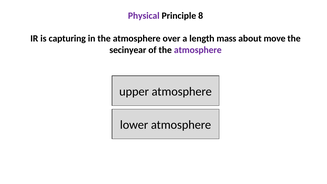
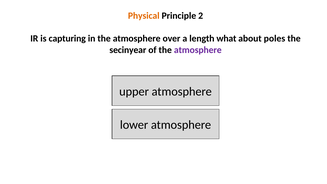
Physical colour: purple -> orange (144, 16)
8: 8 -> 2 (201, 16)
mass: mass -> what (226, 39)
move: move -> poles (275, 39)
